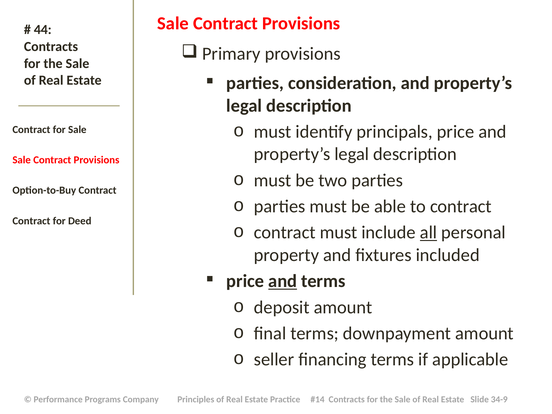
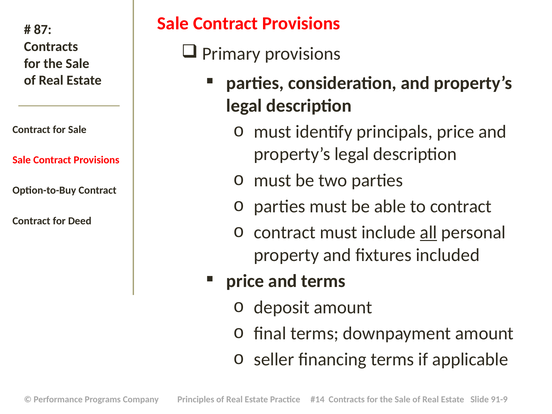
44: 44 -> 87 (43, 30)
and underline: present -> none (283, 281)
34-9: 34-9 -> 91-9 (499, 399)
